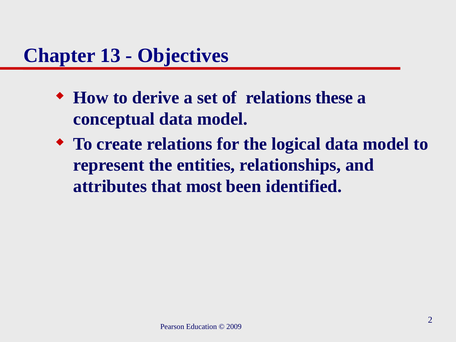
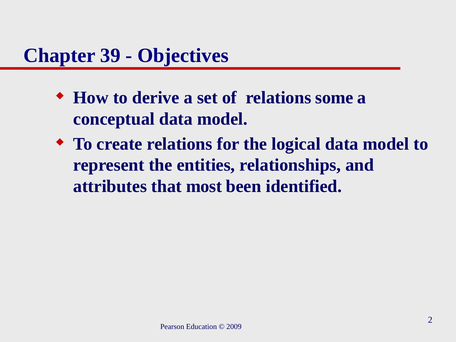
13: 13 -> 39 (110, 55)
these: these -> some (334, 98)
